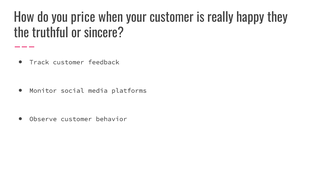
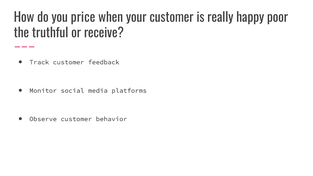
they: they -> poor (278, 18)
sincere: sincere -> receive (104, 33)
